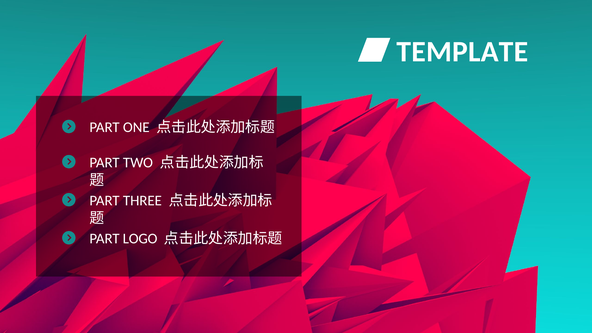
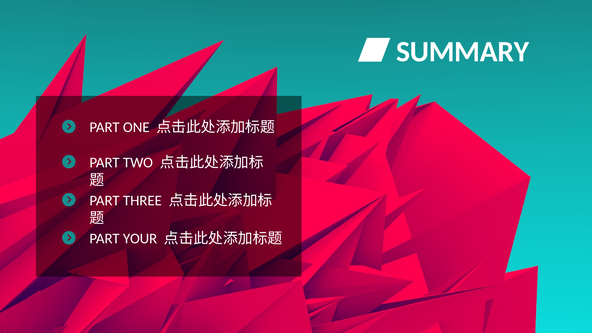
TEMPLATE: TEMPLATE -> SUMMARY (463, 52)
LOGO: LOGO -> YOUR (140, 239)
